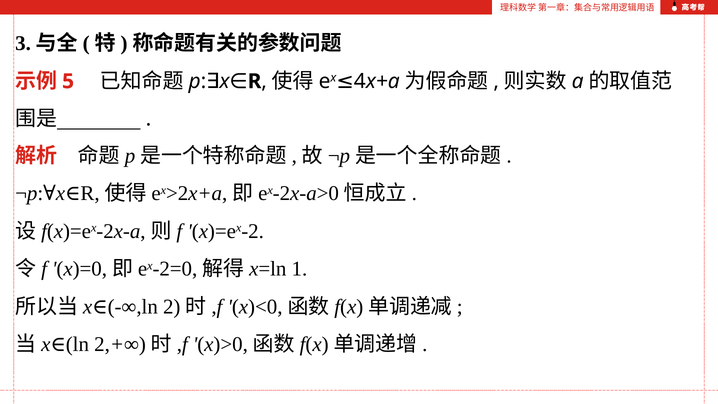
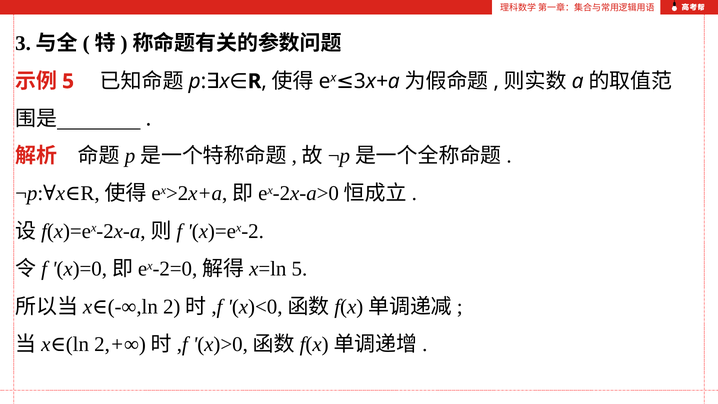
4: 4 -> 3 (360, 81)
1: 1 -> 5 (299, 269)
